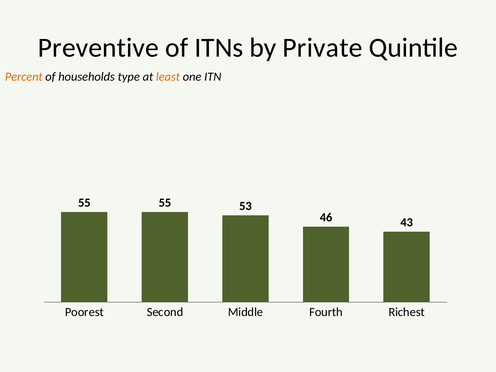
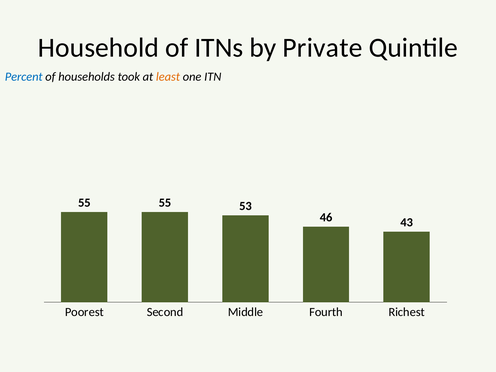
Preventive: Preventive -> Household (98, 48)
Percent colour: orange -> blue (24, 77)
type: type -> took (129, 77)
